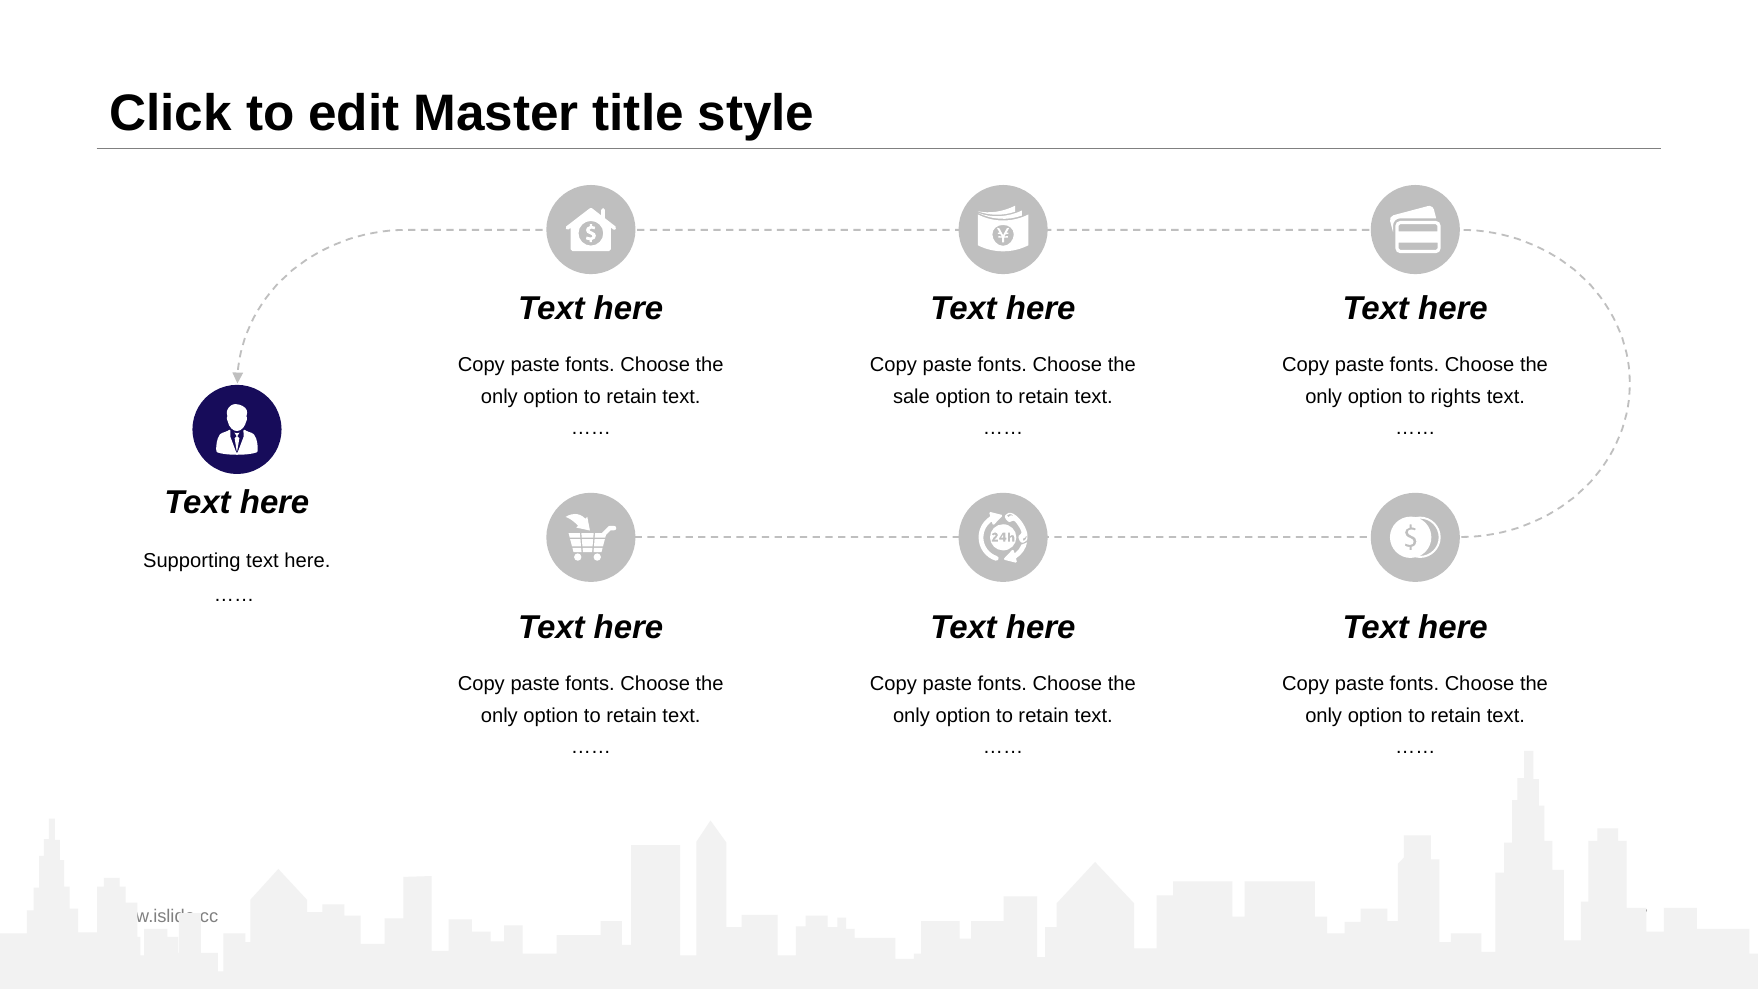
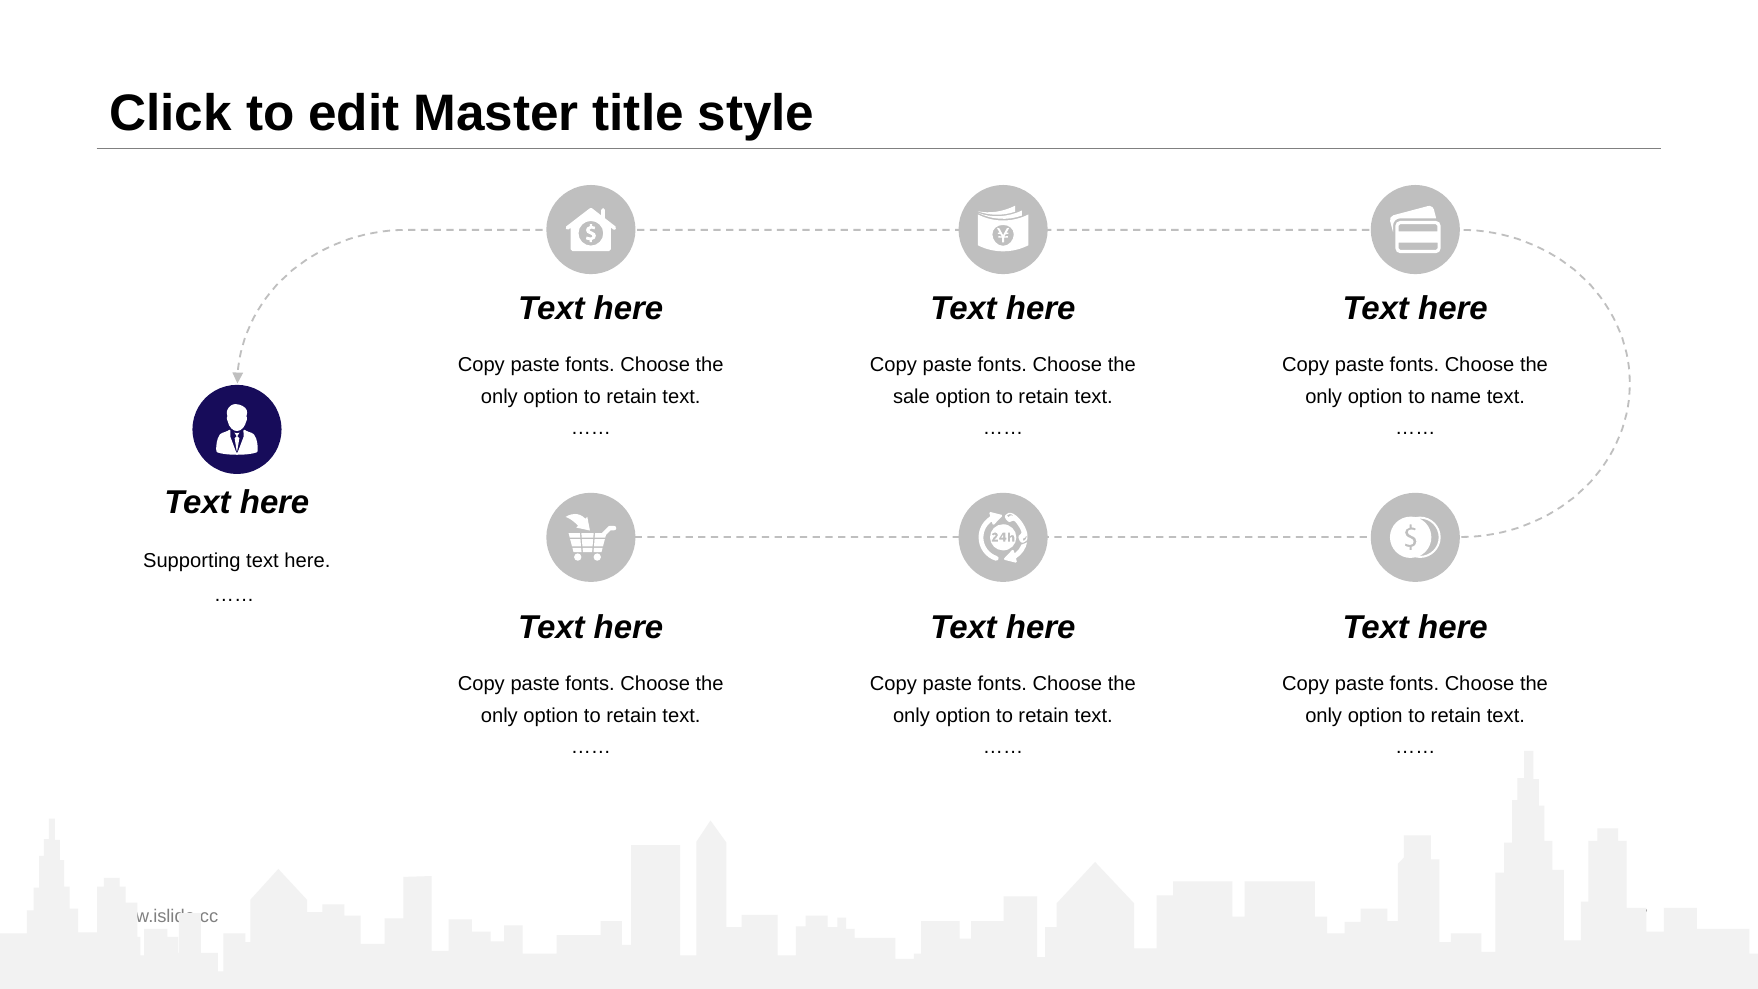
rights: rights -> name (1456, 396)
